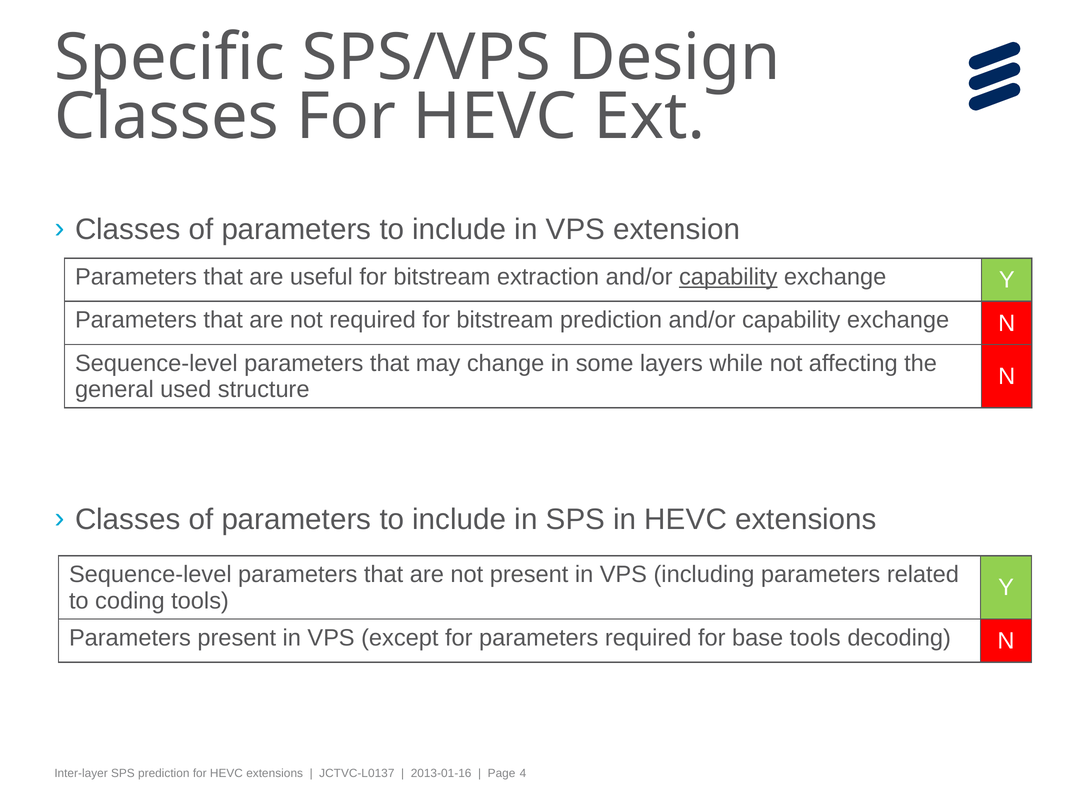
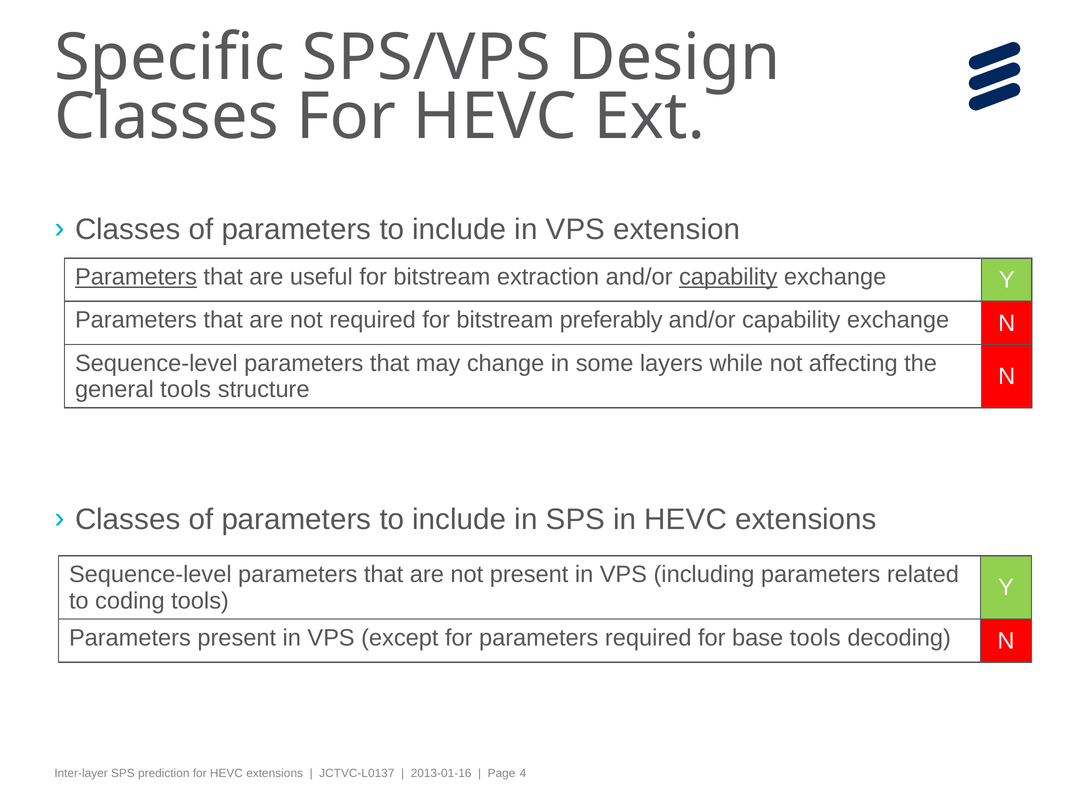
Parameters underline: none -> present (136, 277)
bitstream prediction: prediction -> preferably (611, 320)
general used: used -> tools (186, 390)
